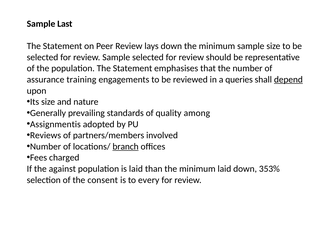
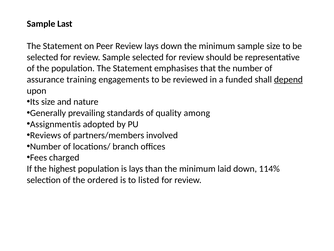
queries: queries -> funded (239, 79)
branch underline: present -> none (126, 146)
against: against -> highest (62, 168)
is laid: laid -> lays (136, 168)
353%: 353% -> 114% (269, 168)
consent: consent -> ordered (103, 180)
every: every -> listed (149, 180)
